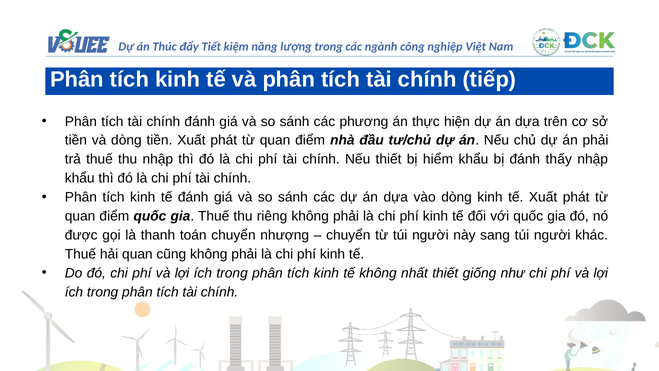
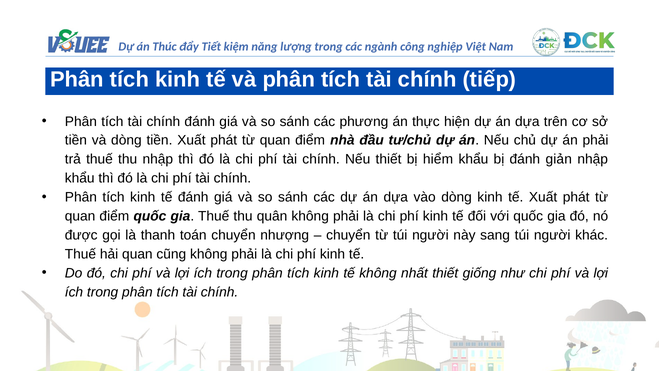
thấy: thấy -> giản (559, 159)
riêng: riêng -> quân (272, 216)
